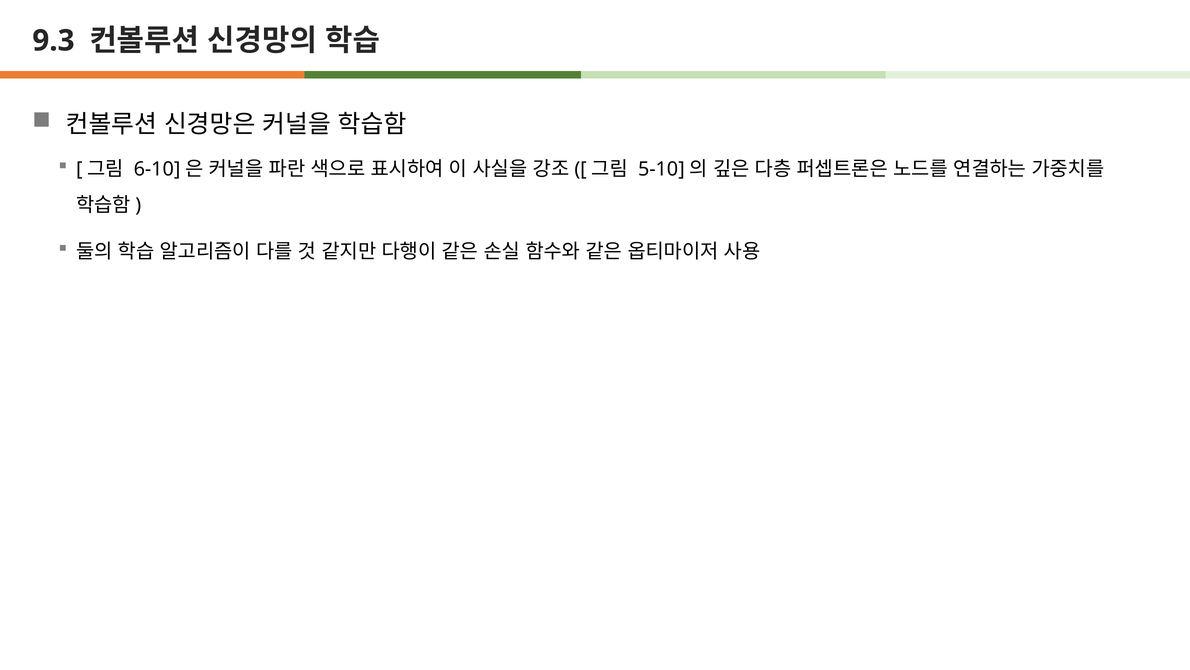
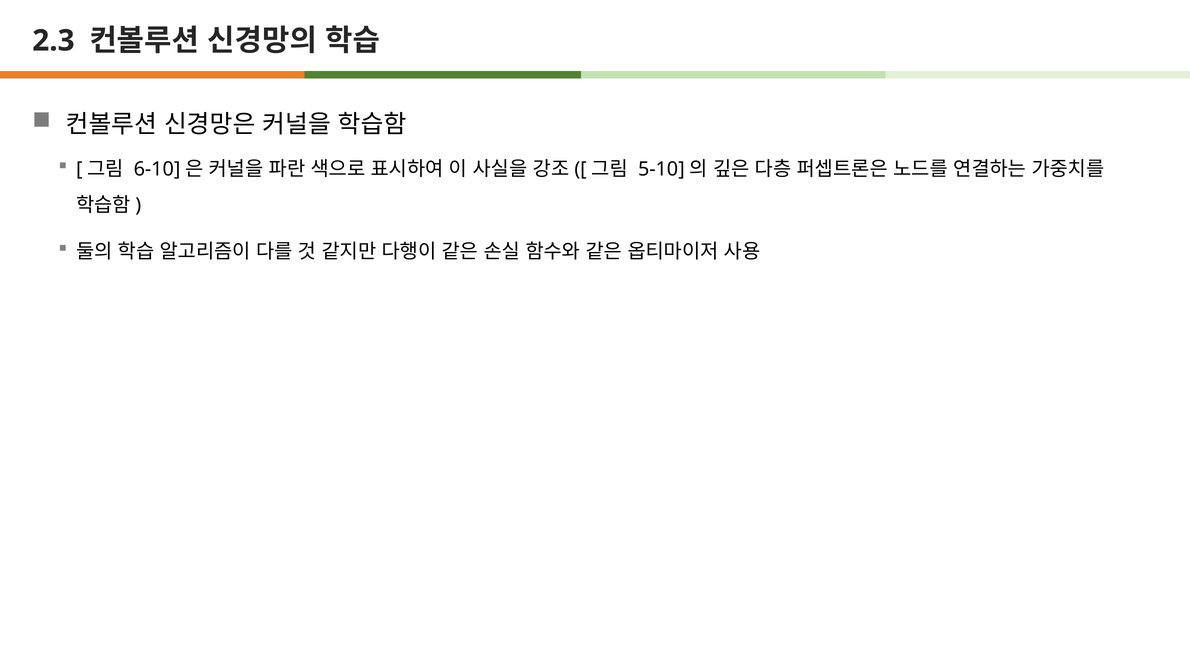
9.3: 9.3 -> 2.3 (53, 41)
